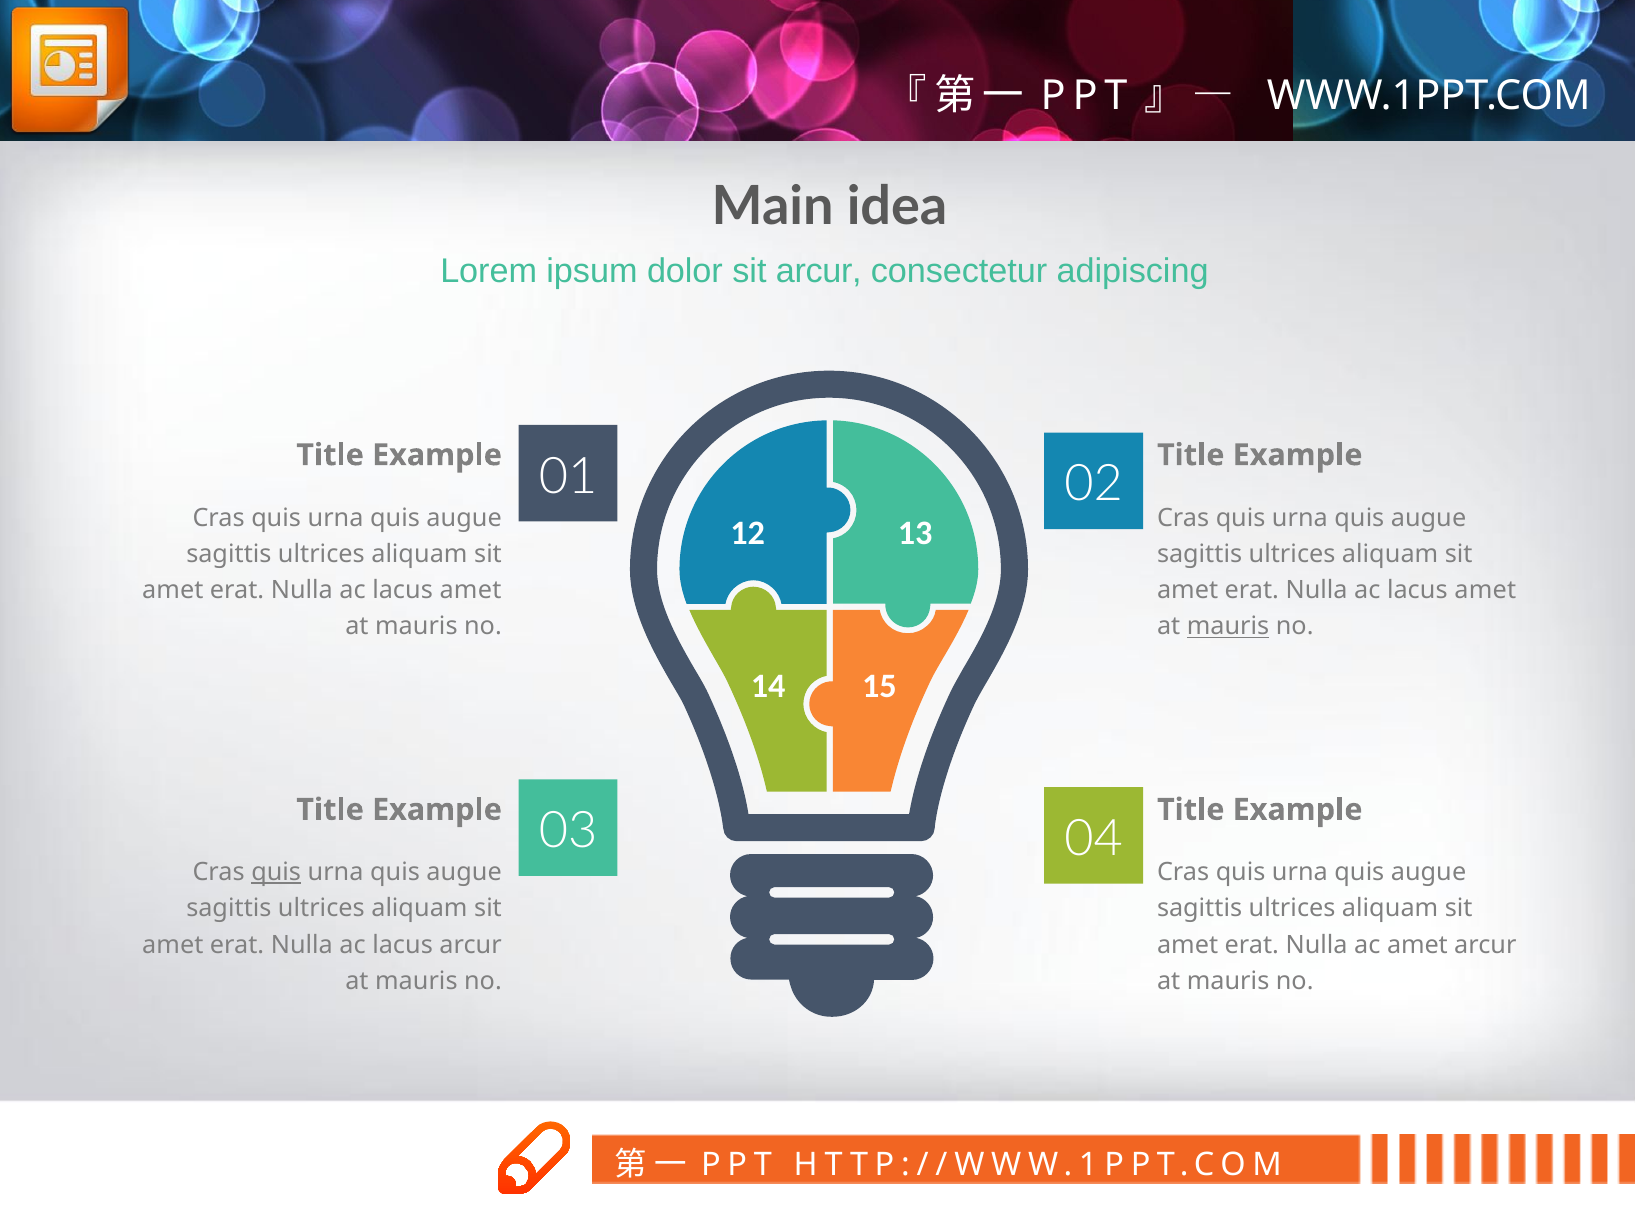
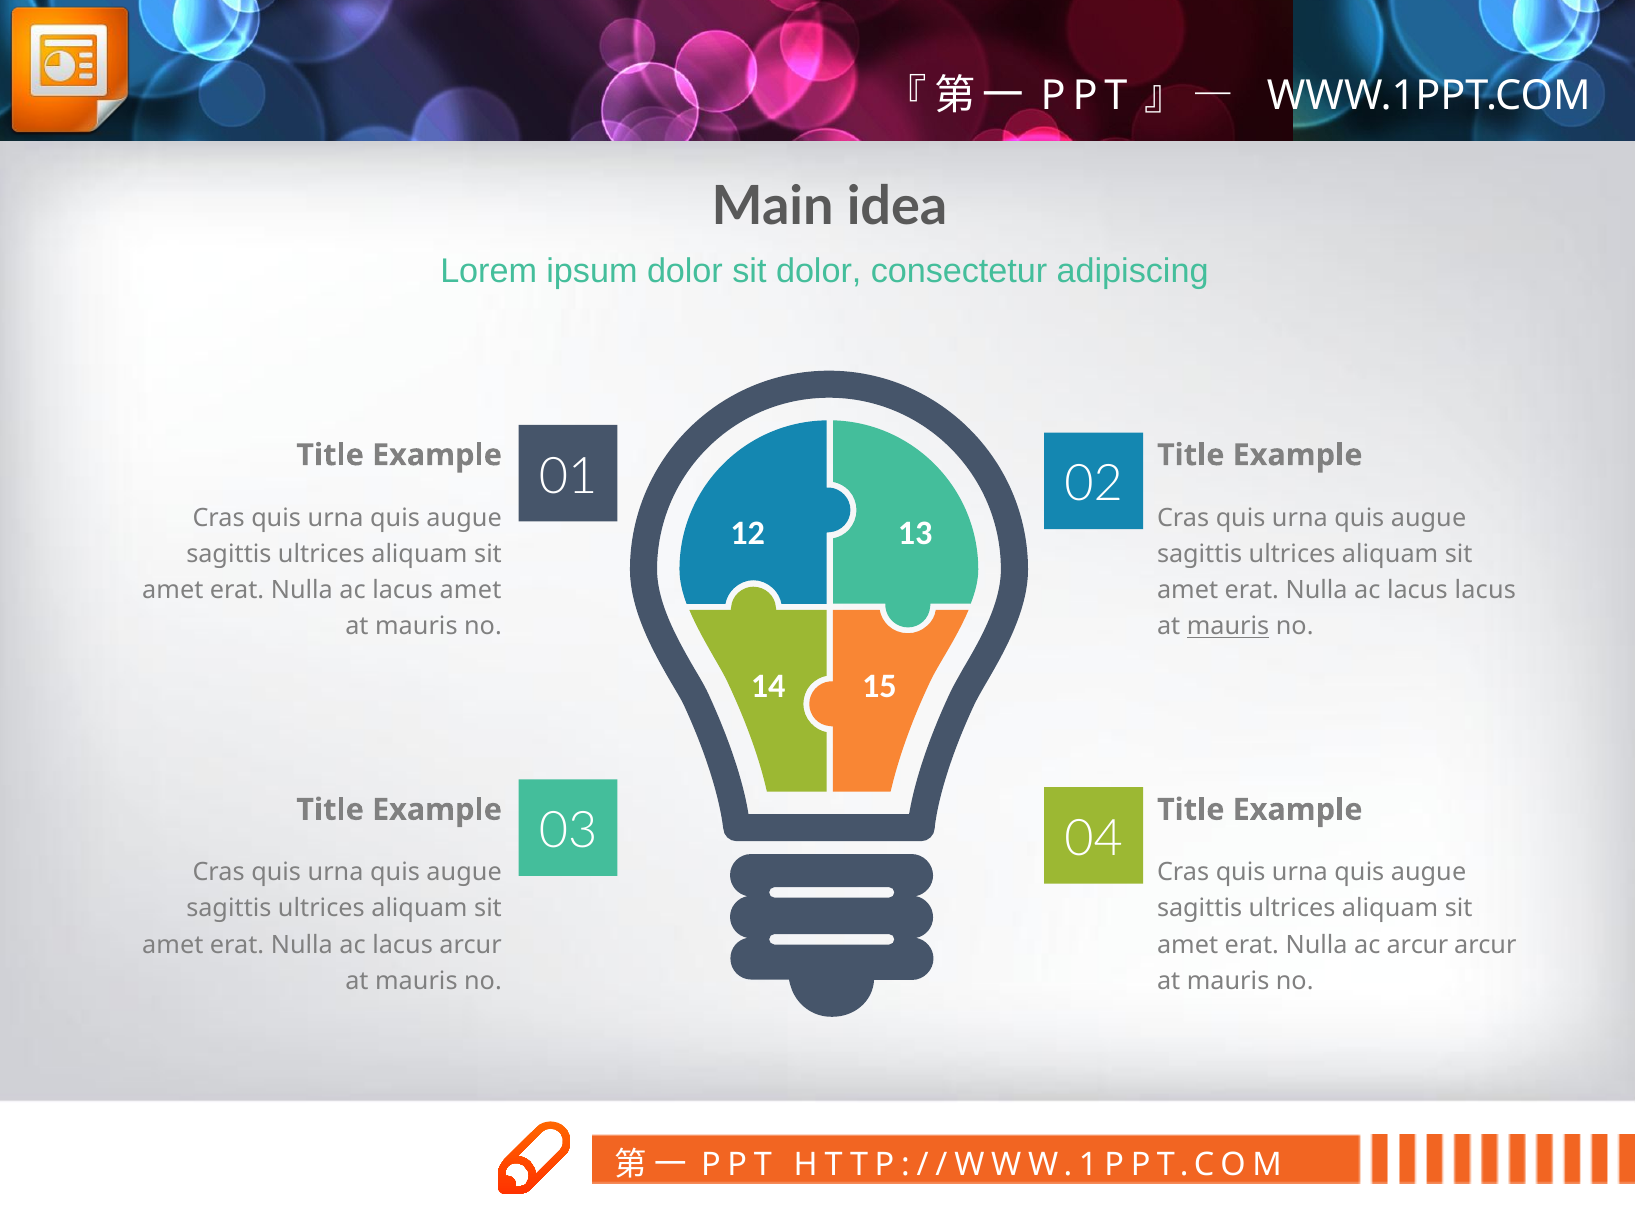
sit arcur: arcur -> dolor (819, 272)
amet: amet -> lacus (1485, 590)
quis underline: present -> none (276, 872)
ac amet: amet -> arcur (1418, 945)
